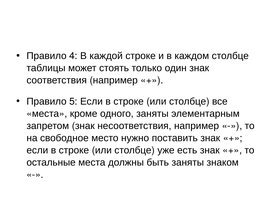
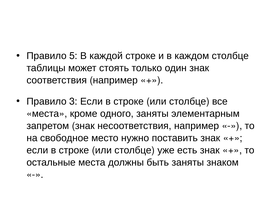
4: 4 -> 5 (73, 56)
5: 5 -> 3 (73, 101)
